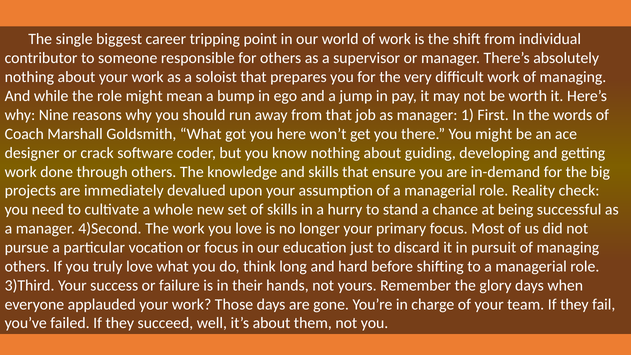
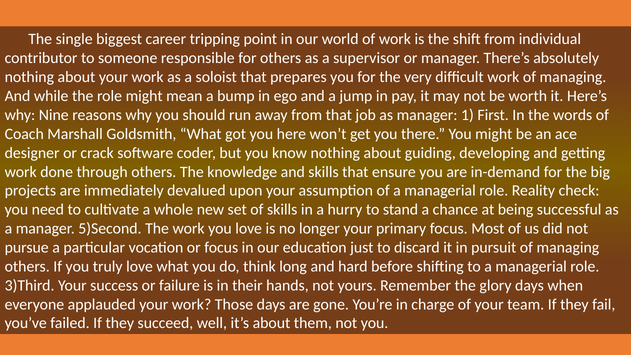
4)Second: 4)Second -> 5)Second (110, 229)
